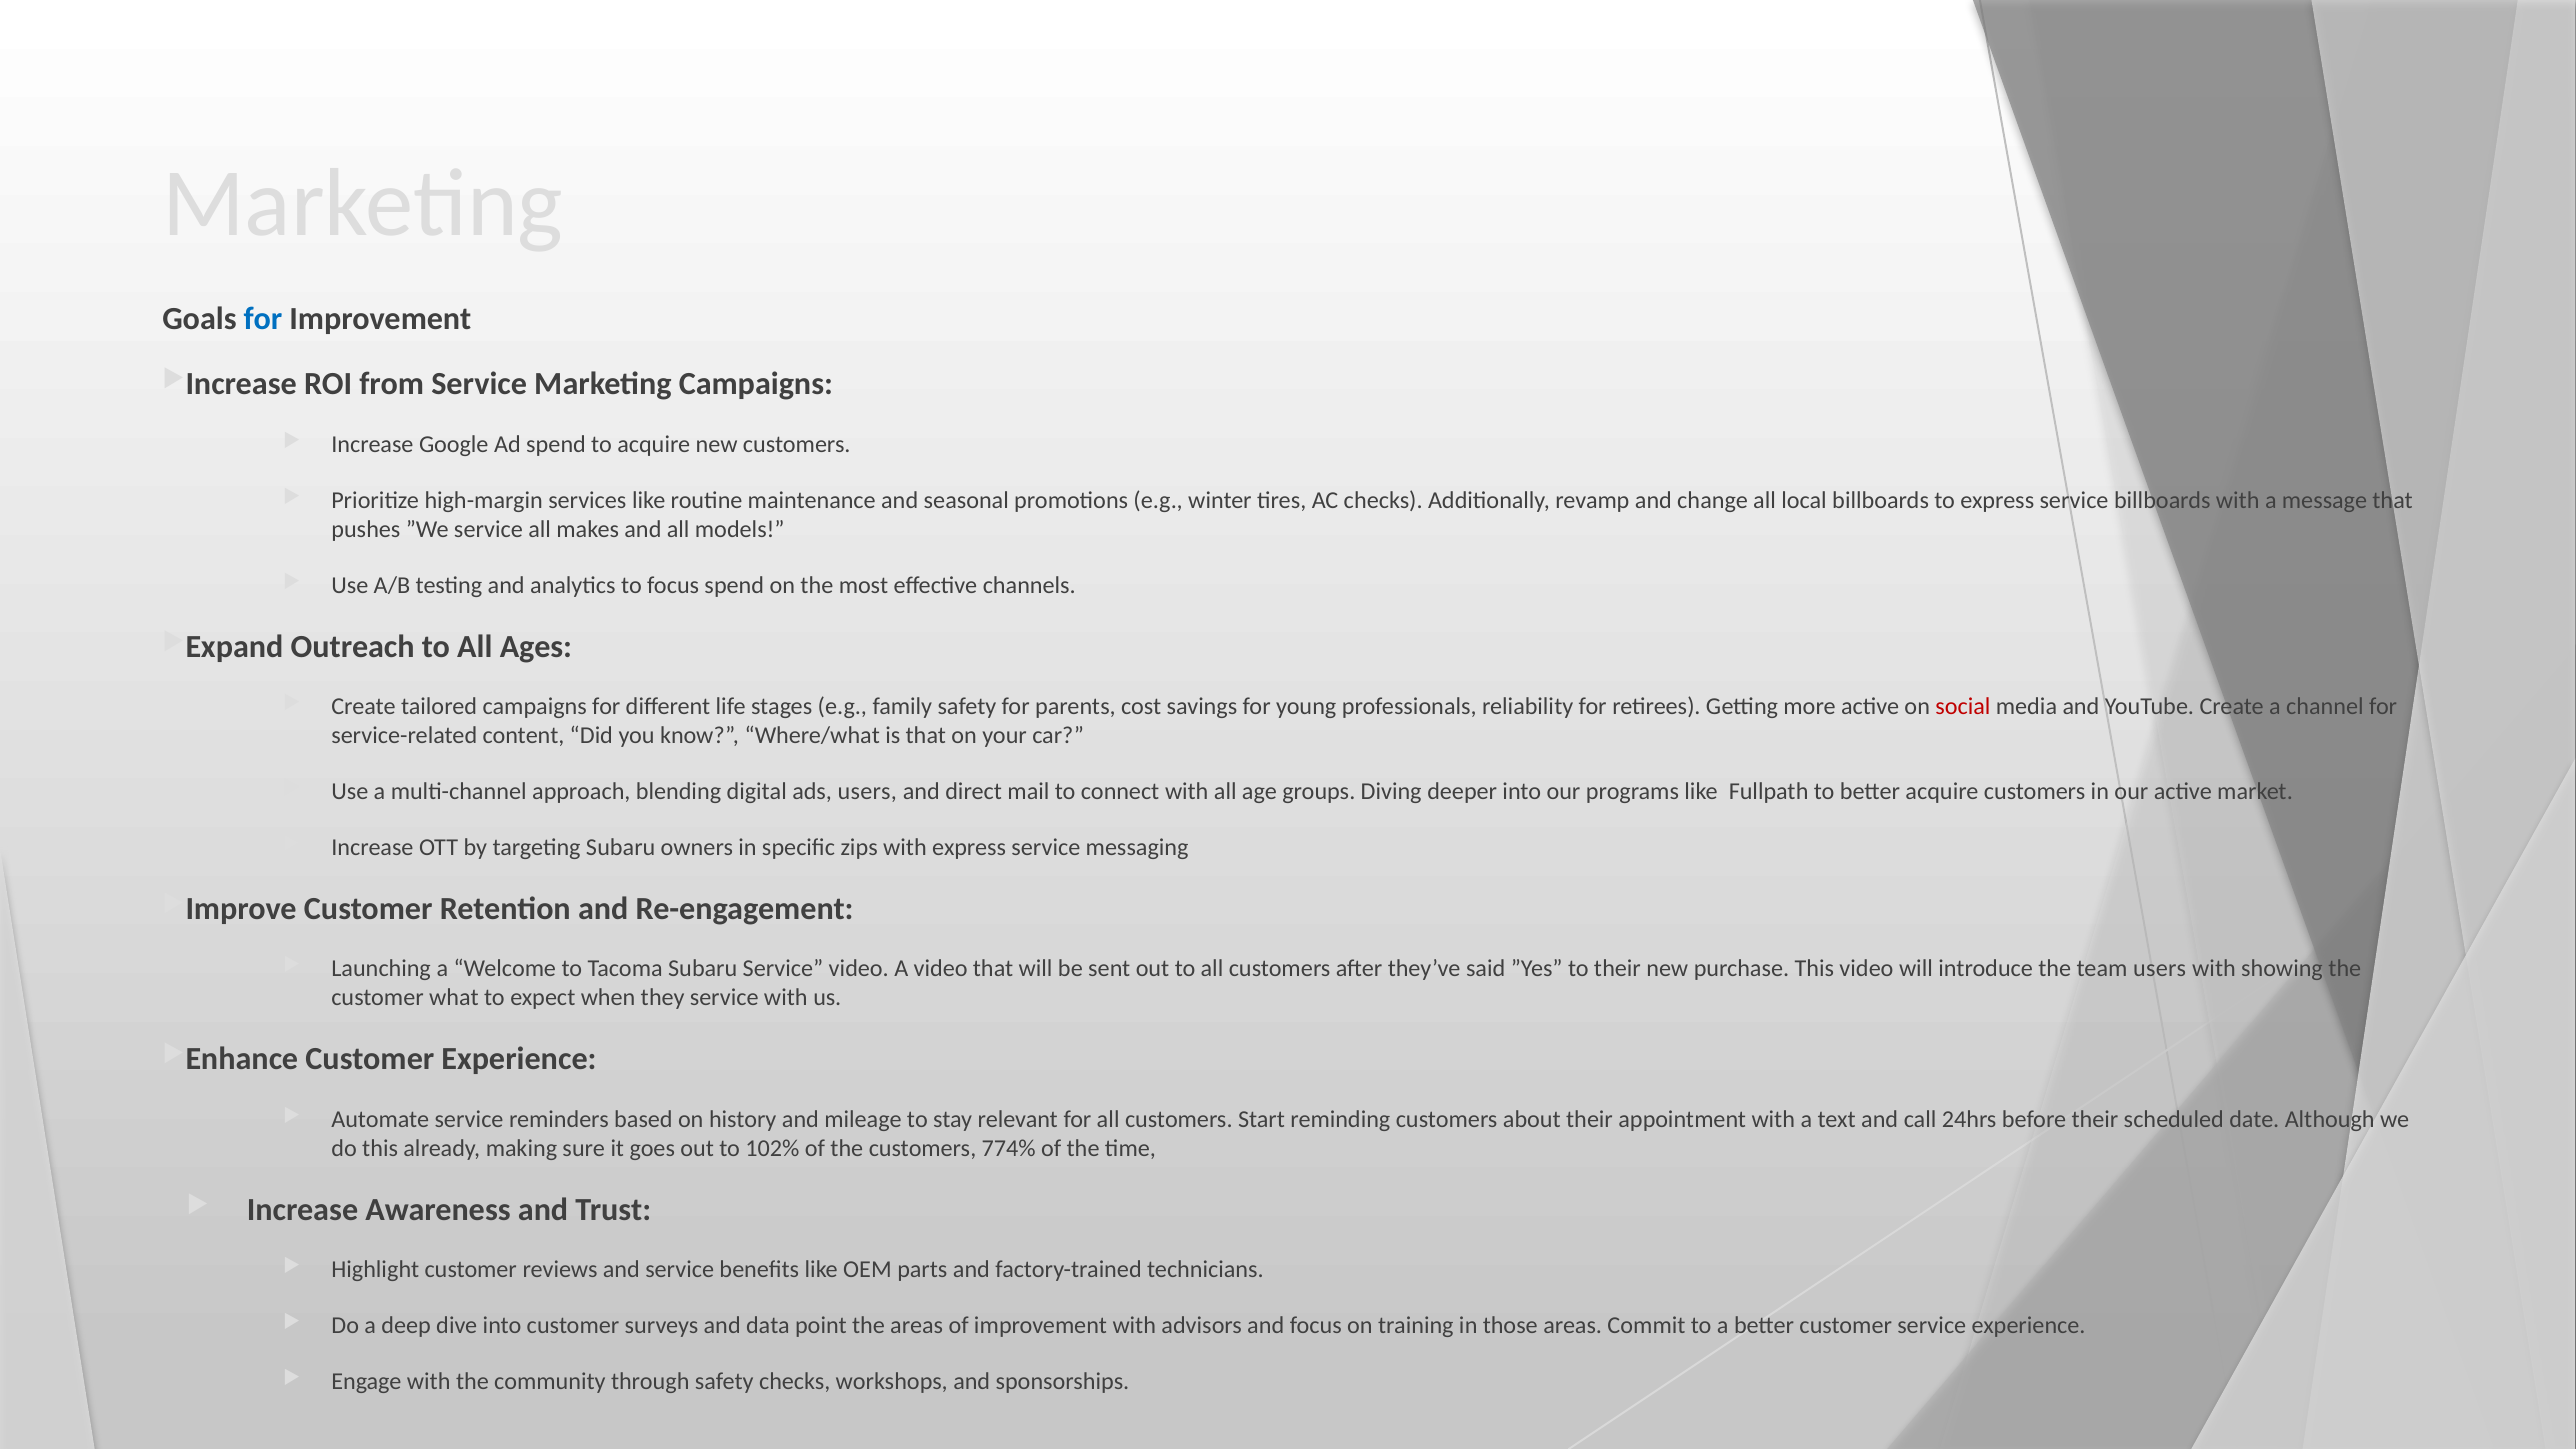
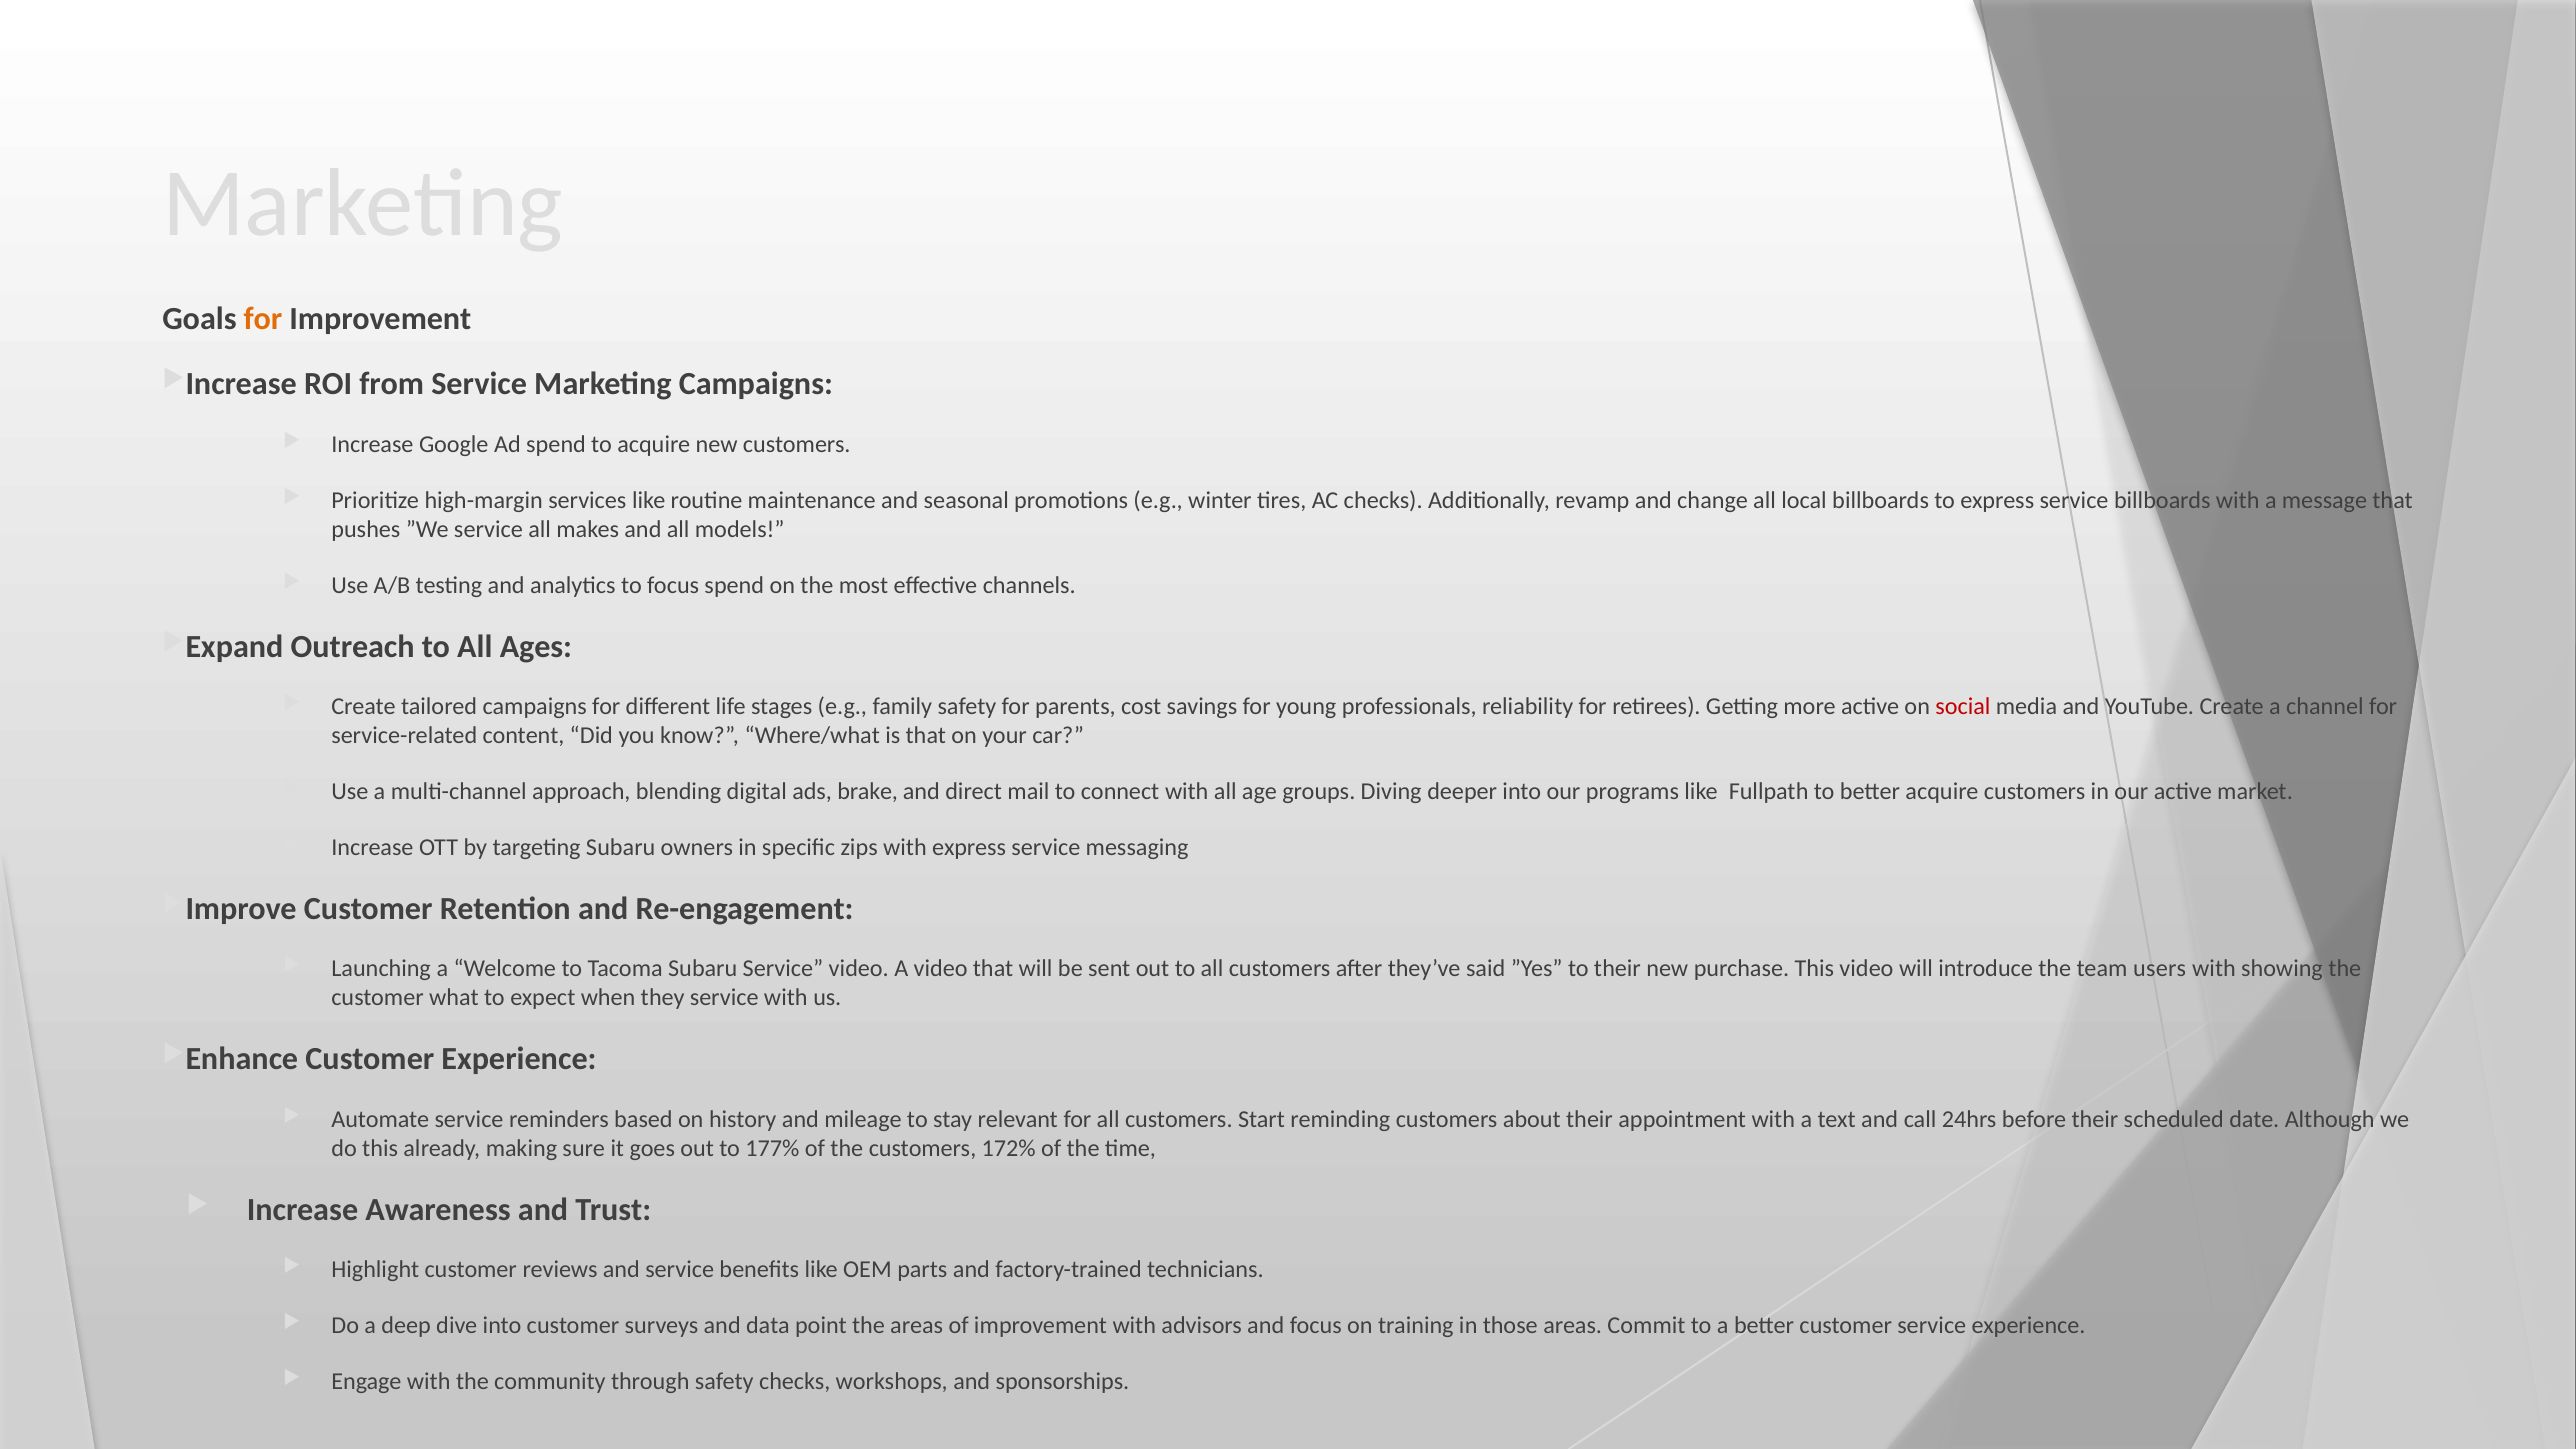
for colour: blue -> orange (263, 319)
ads users: users -> brake (868, 792)
102%: 102% -> 177% (772, 1148)
774%: 774% -> 172% (1009, 1148)
